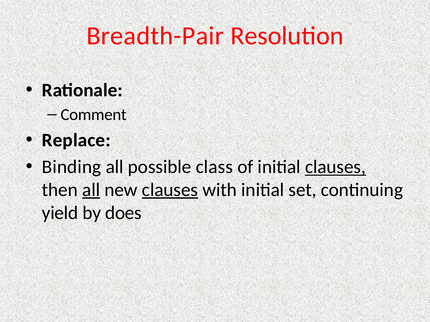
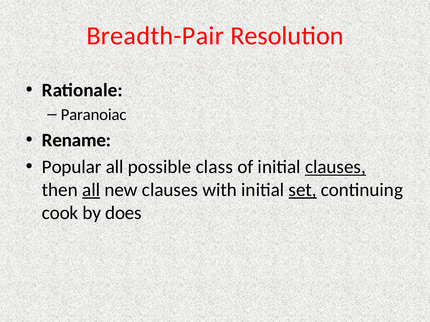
Comment: Comment -> Paranoiac (94, 115)
Replace: Replace -> Rename (76, 140)
Binding: Binding -> Popular (72, 167)
clauses underline: present -> none (170, 190)
set underline: none -> present (303, 190)
yield: yield -> cook (60, 213)
